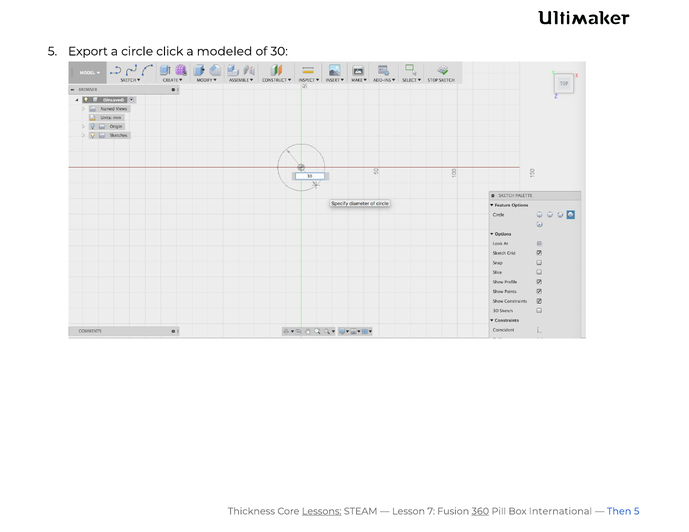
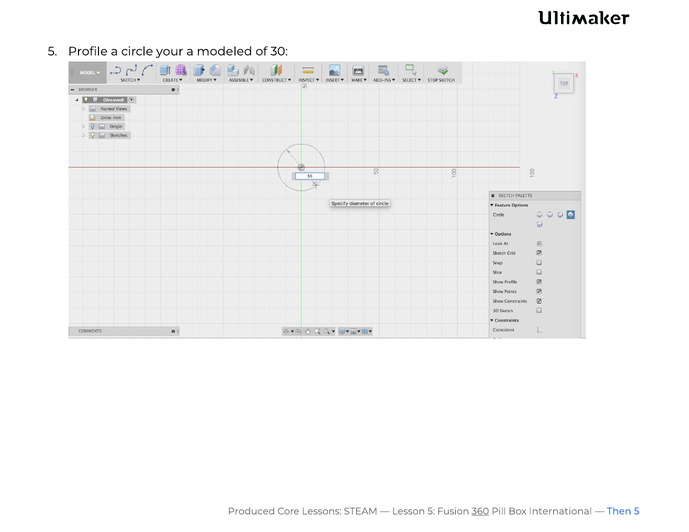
Export: Export -> Profile (88, 51)
click: click -> your (170, 51)
Thickness: Thickness -> Produced (251, 512)
Lessons underline: present -> none (322, 512)
Lesson 7: 7 -> 5 (431, 512)
